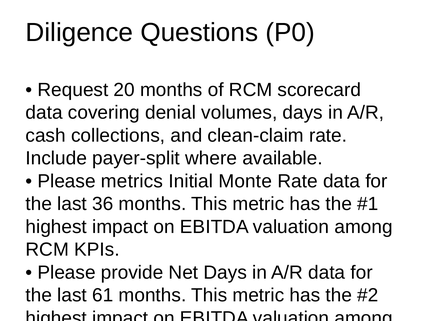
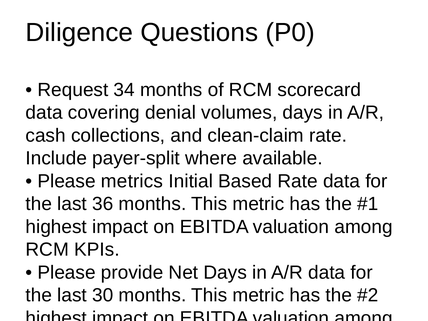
20: 20 -> 34 (124, 90)
Monte: Monte -> Based (245, 181)
61: 61 -> 30 (103, 295)
